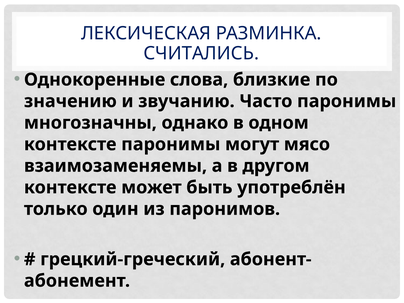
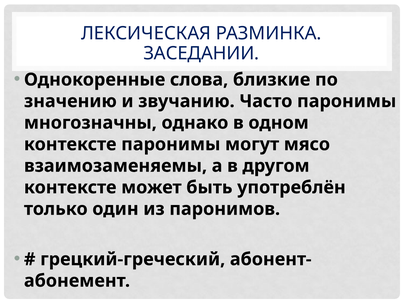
СЧИТАЛИСЬ: СЧИТАЛИСЬ -> ЗАСЕДАНИИ (201, 53)
